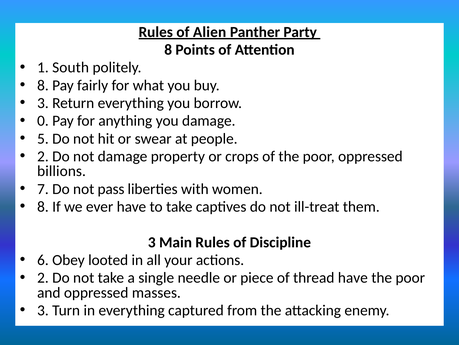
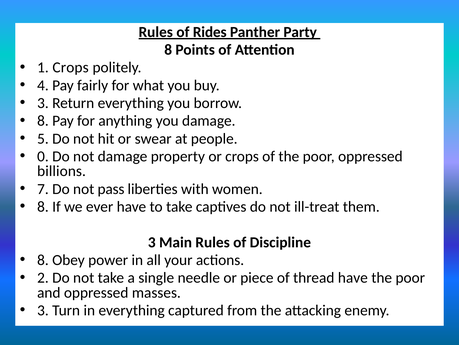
Alien: Alien -> Rides (210, 32)
1 South: South -> Crops (71, 67)
8: 8 -> 4 (43, 85)
0: 0 -> 8 (43, 121)
2: 2 -> 0 (43, 156)
6: 6 -> 8 (43, 260)
looted: looted -> power (108, 260)
